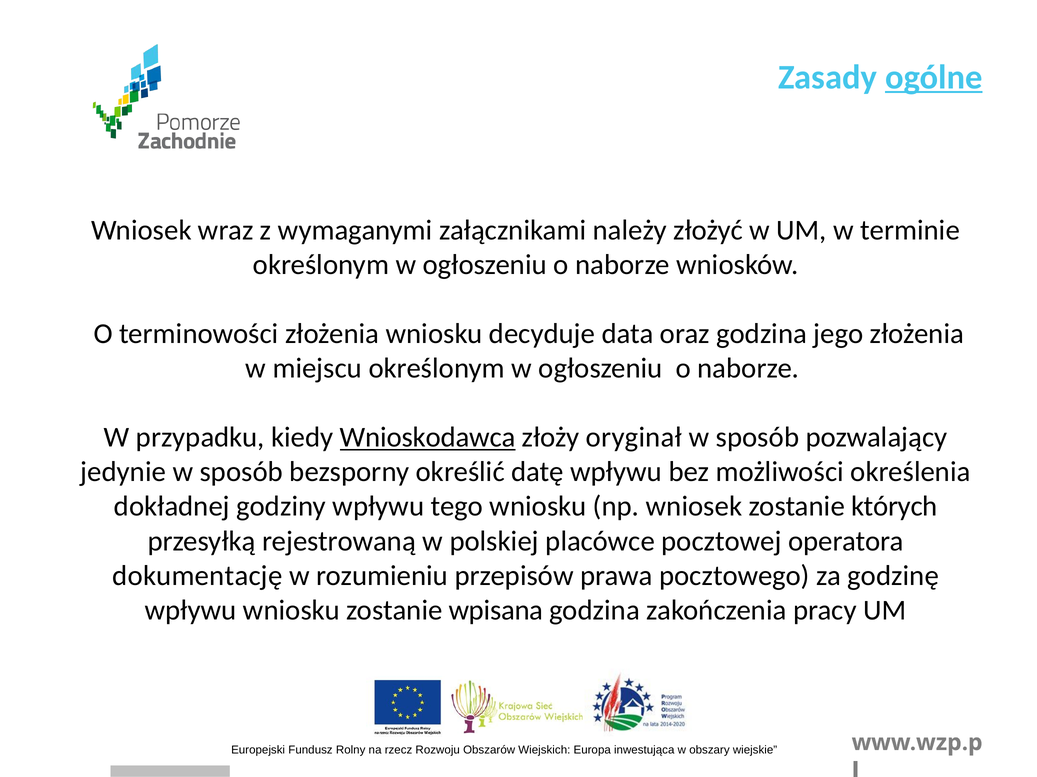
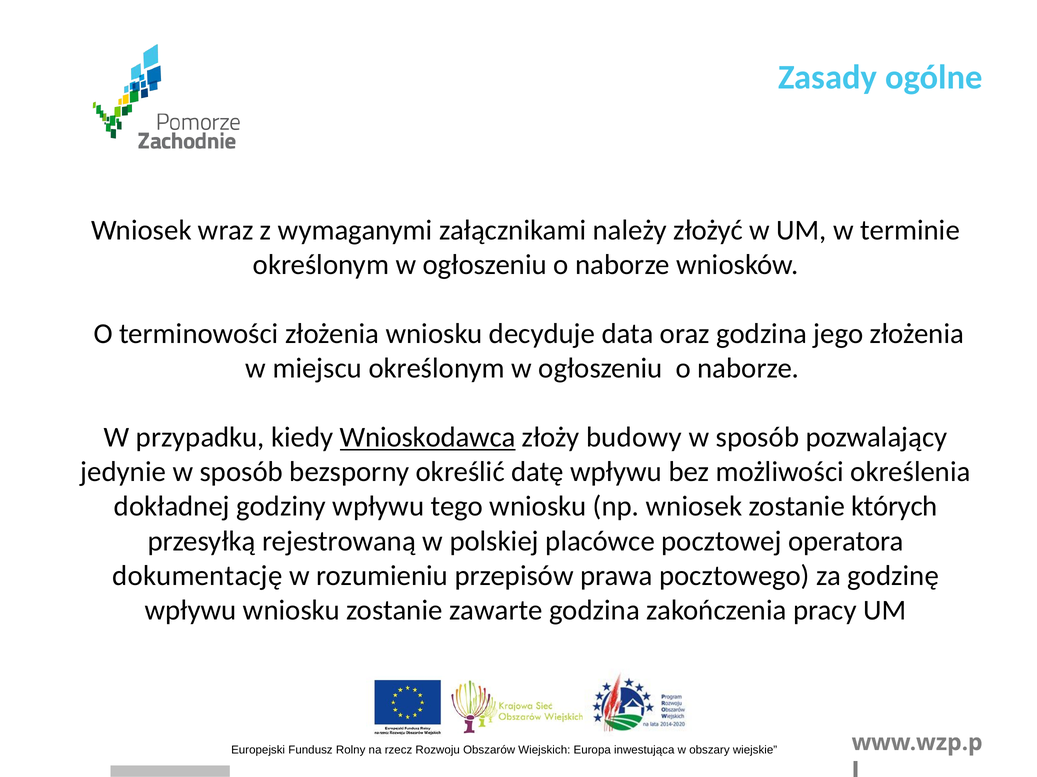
ogólne underline: present -> none (934, 77)
oryginał: oryginał -> budowy (634, 438)
wpisana: wpisana -> zawarte (496, 611)
